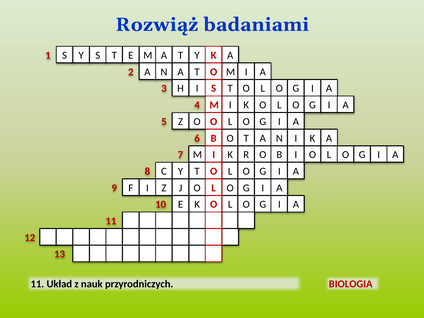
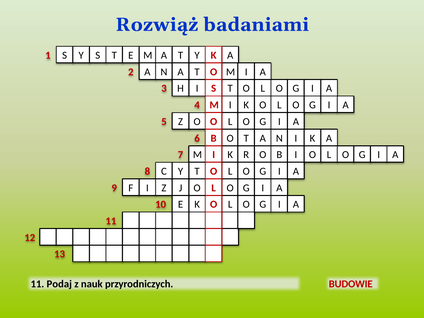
Układ: Układ -> Podaj (59, 284)
BIOLOGIA: BIOLOGIA -> BUDOWIE (351, 284)
